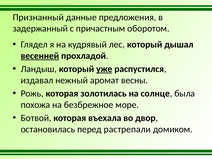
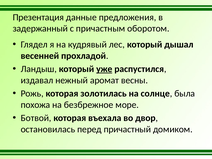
Признанный: Признанный -> Презентация (38, 17)
весенней underline: present -> none (40, 56)
растрепали: растрепали -> причастный (127, 129)
